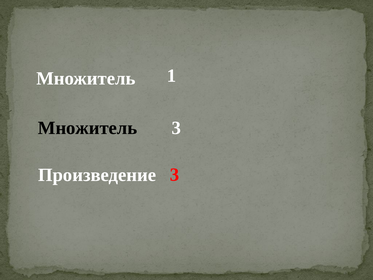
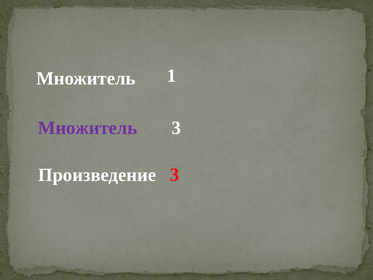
Множитель colour: black -> purple (88, 128)
